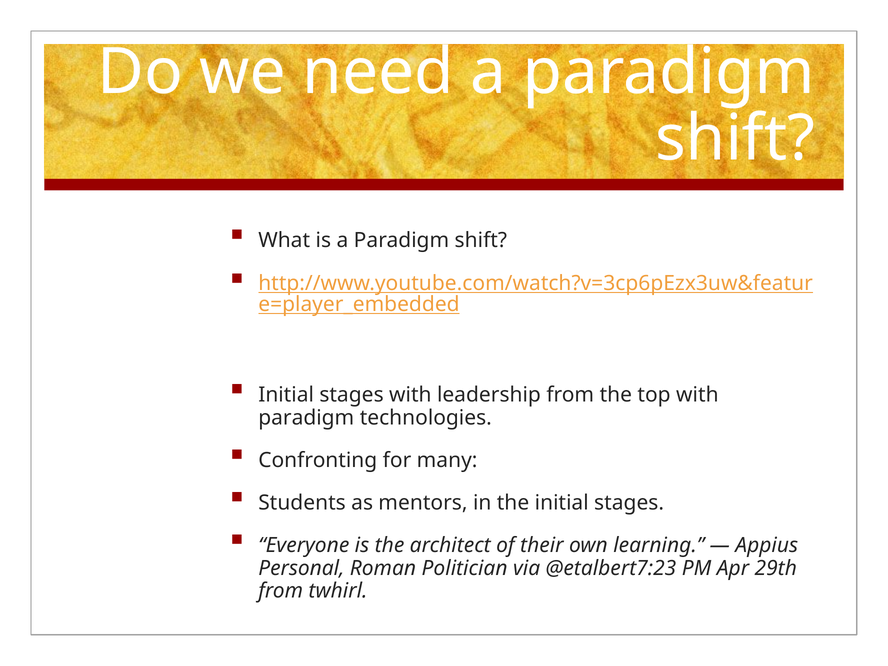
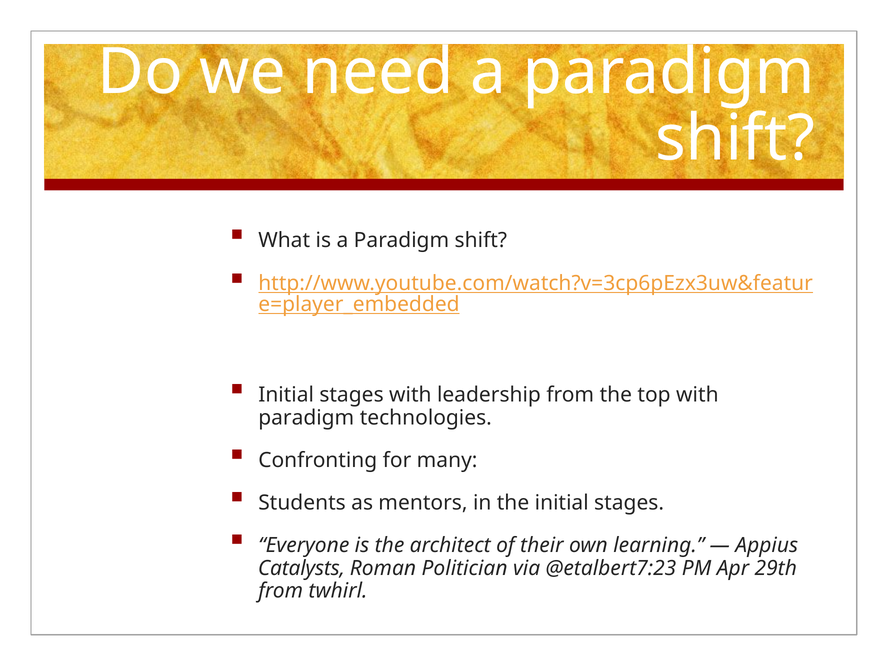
Personal: Personal -> Catalysts (301, 568)
